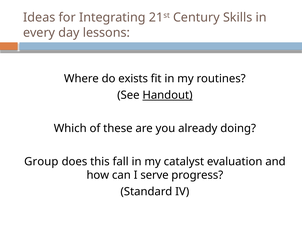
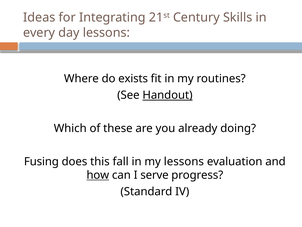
Group: Group -> Fusing (41, 161)
my catalyst: catalyst -> lessons (184, 161)
how underline: none -> present (98, 175)
